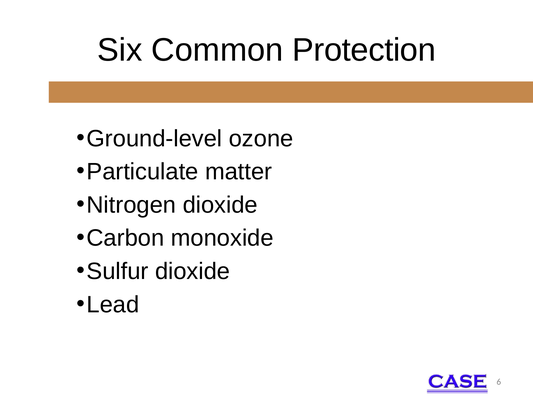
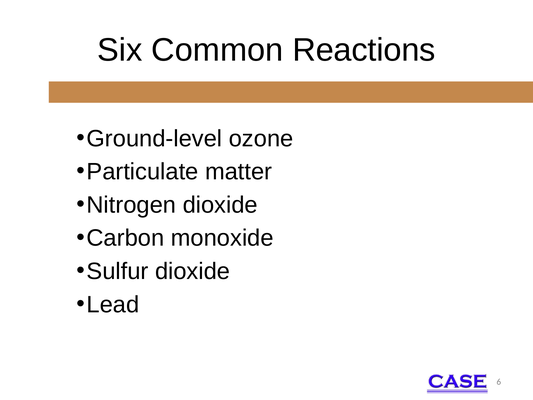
Protection: Protection -> Reactions (364, 50)
